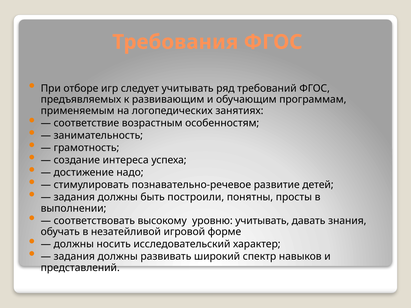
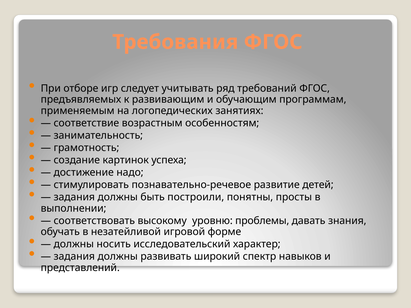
интереса: интереса -> картинок (126, 160)
уровню учитывать: учитывать -> проблемы (262, 221)
